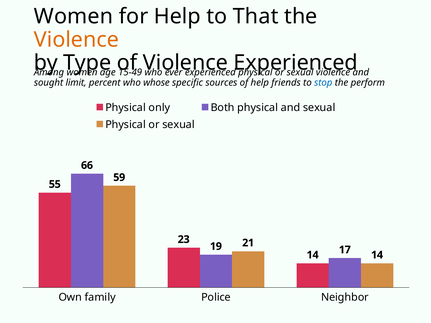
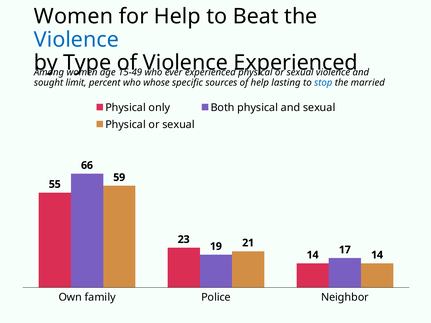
That: That -> Beat (256, 16)
Violence colour: orange -> blue (76, 40)
friends: friends -> lasting (286, 83)
perform: perform -> married (368, 83)
